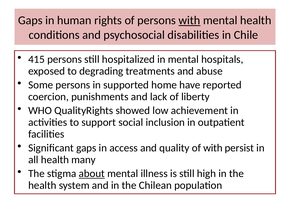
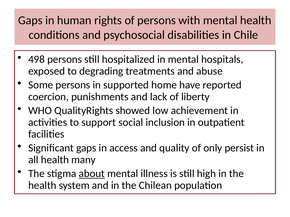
with underline: present -> none (189, 20)
415: 415 -> 498 (37, 59)
of with: with -> only (213, 148)
